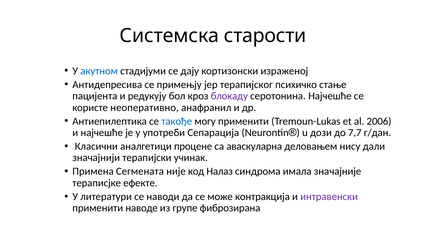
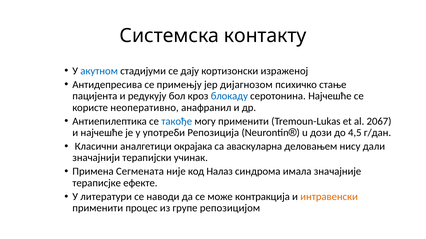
старости: старости -> контакту (265, 36)
терапијског: терапијског -> дијагнозом (246, 85)
блокаду colour: purple -> blue (229, 96)
2006: 2006 -> 2067 (379, 121)
Сепарација: Сепарација -> Репозиција (213, 133)
7,7: 7,7 -> 4,5 (355, 133)
процене: процене -> окрајака (193, 147)
интравенски colour: purple -> orange (329, 197)
наводе: наводе -> процес (142, 209)
фиброзирана: фиброзирана -> репозицијом (230, 209)
